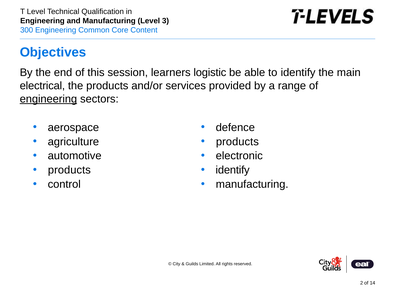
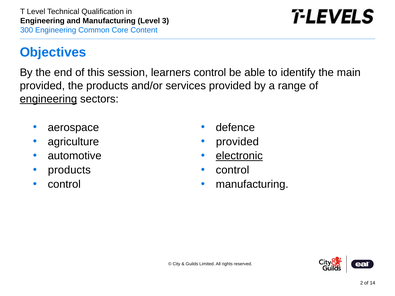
learners logistic: logistic -> control (210, 73)
electrical: electrical -> provided (42, 86)
products: products -> provided (237, 142)
electronic underline: none -> present (239, 156)
identify: identify -> control (233, 170)
